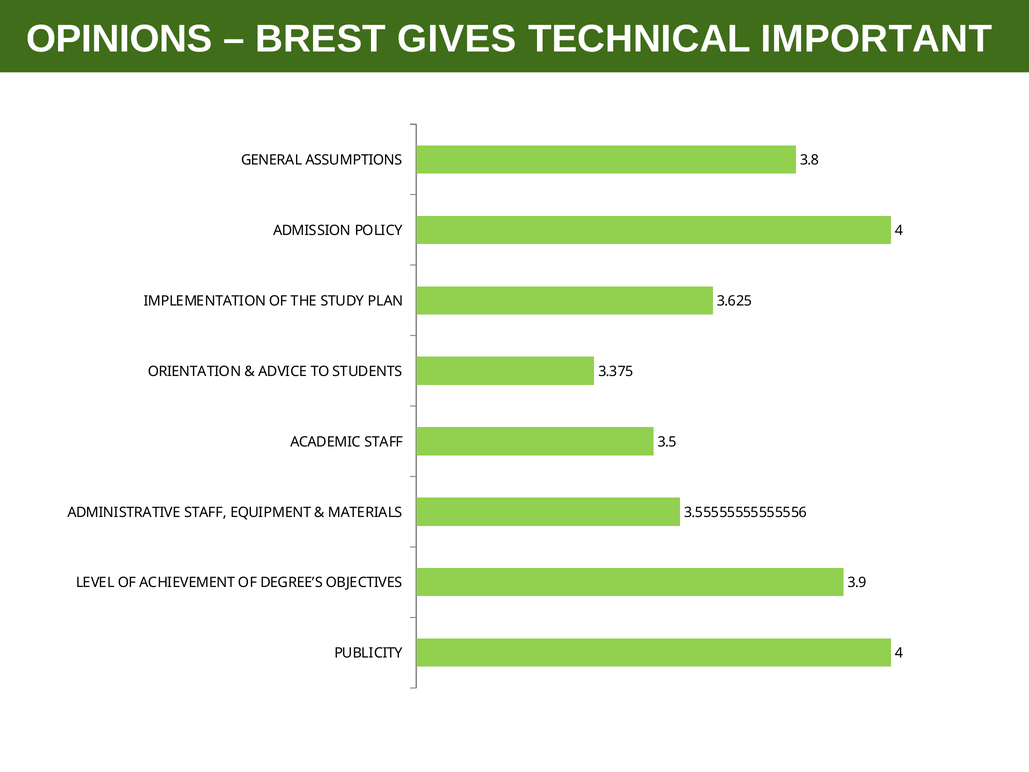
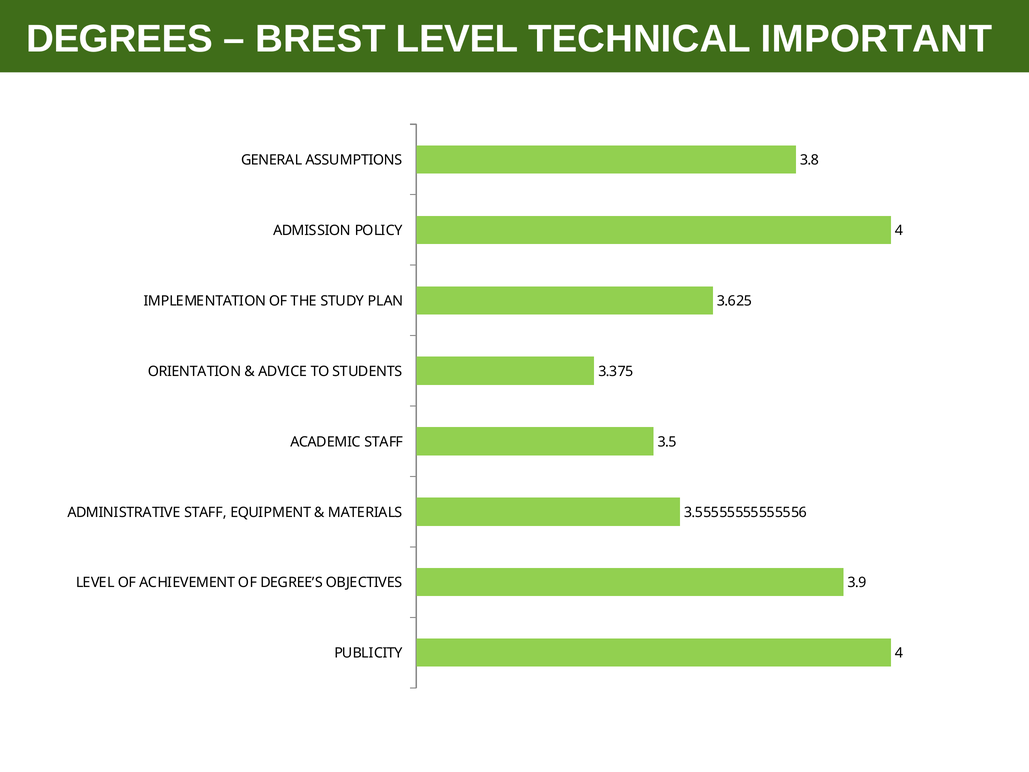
OPINIONS: OPINIONS -> DEGREES (119, 39)
BREST GIVES: GIVES -> LEVEL (457, 39)
